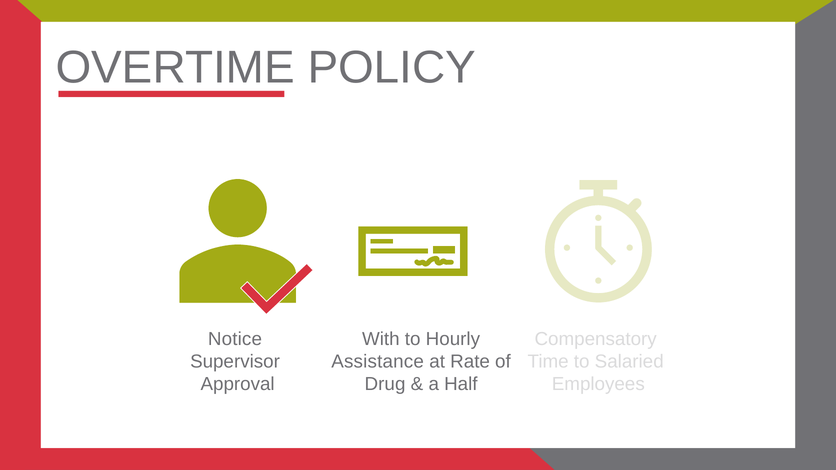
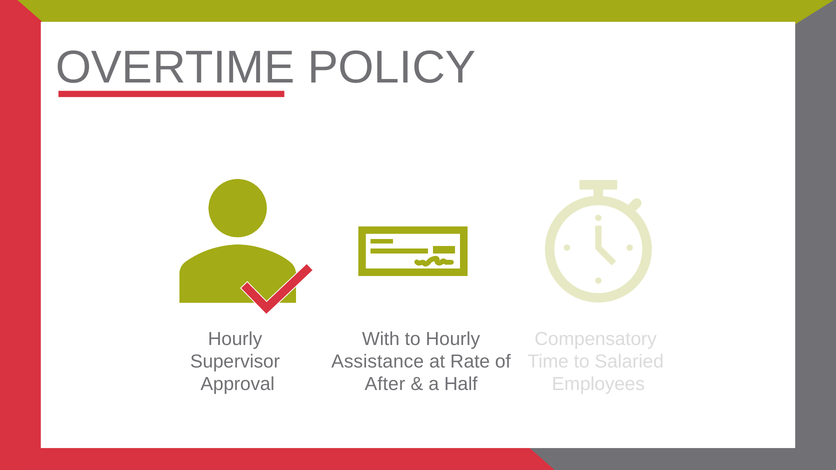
Notice: Notice -> Hourly (235, 339)
Drug: Drug -> After (385, 384)
